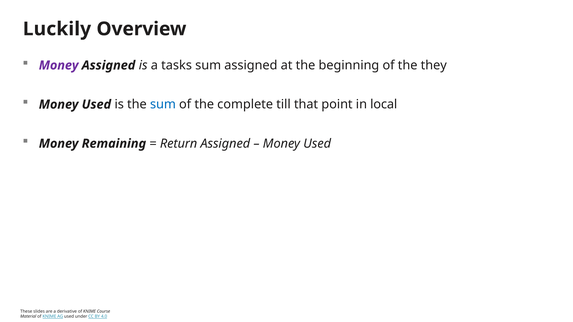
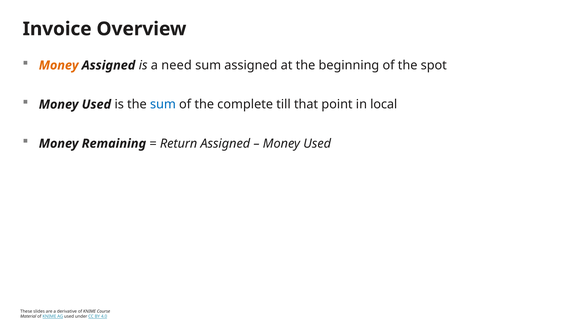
Luckily: Luckily -> Invoice (57, 29)
Money colour: purple -> orange (59, 65)
tasks: tasks -> need (177, 65)
they: they -> spot (434, 65)
